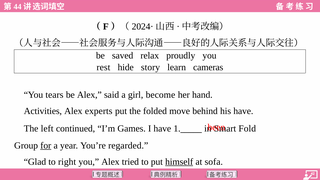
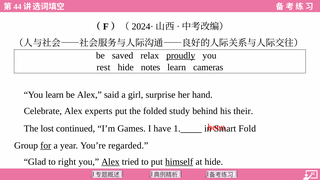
proudly underline: none -> present (181, 56)
story: story -> notes (151, 67)
You tears: tears -> learn (55, 95)
become: become -> surprise (161, 95)
Activities: Activities -> Celebrate (43, 111)
move: move -> study (180, 111)
his have: have -> their (243, 111)
left: left -> lost (47, 128)
Alex underline: none -> present (110, 162)
at sofa: sofa -> hide (214, 162)
